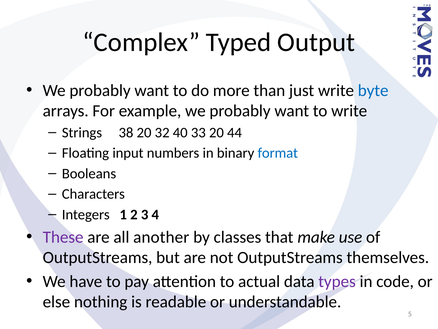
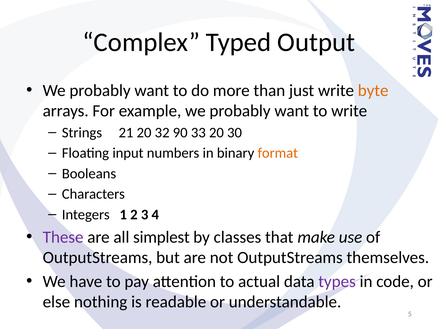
byte colour: blue -> orange (373, 90)
38: 38 -> 21 (126, 132)
40: 40 -> 90 (180, 132)
44: 44 -> 30 (235, 132)
format colour: blue -> orange (278, 153)
another: another -> simplest (161, 237)
